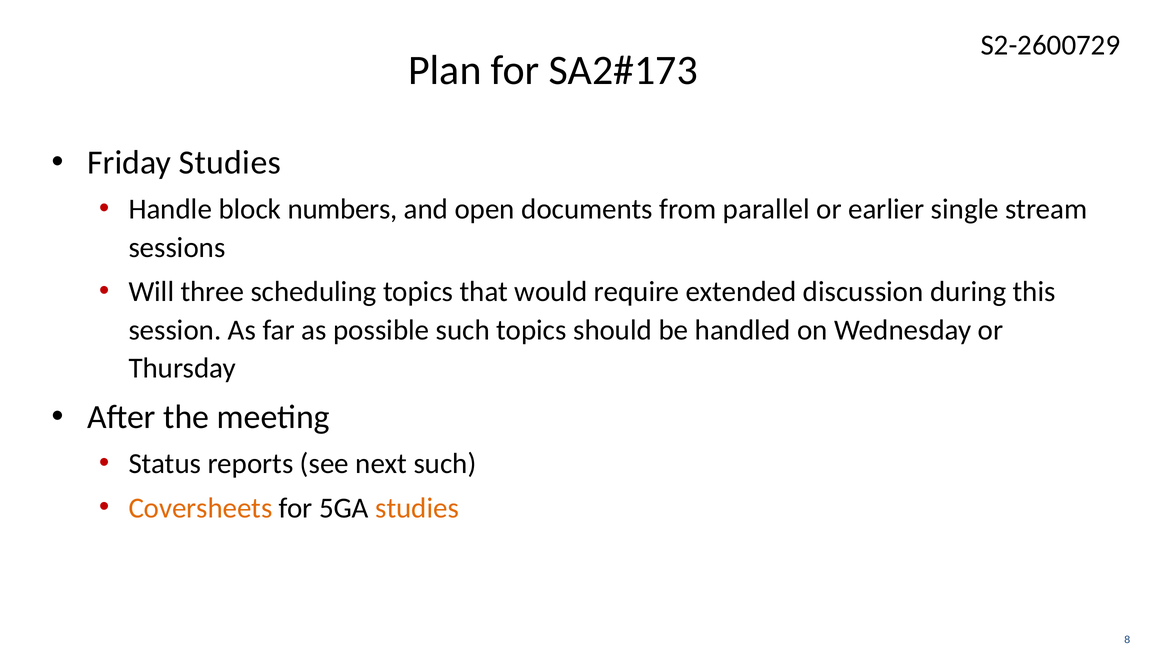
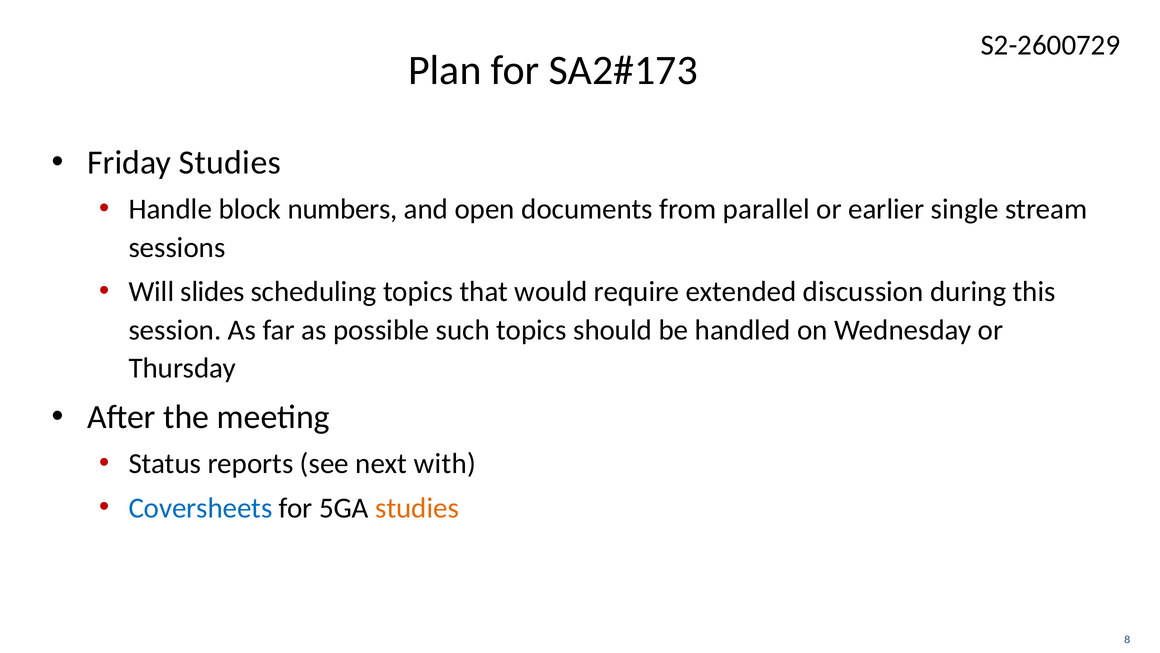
three: three -> slides (213, 292)
next such: such -> with (445, 464)
Coversheets colour: orange -> blue (200, 508)
